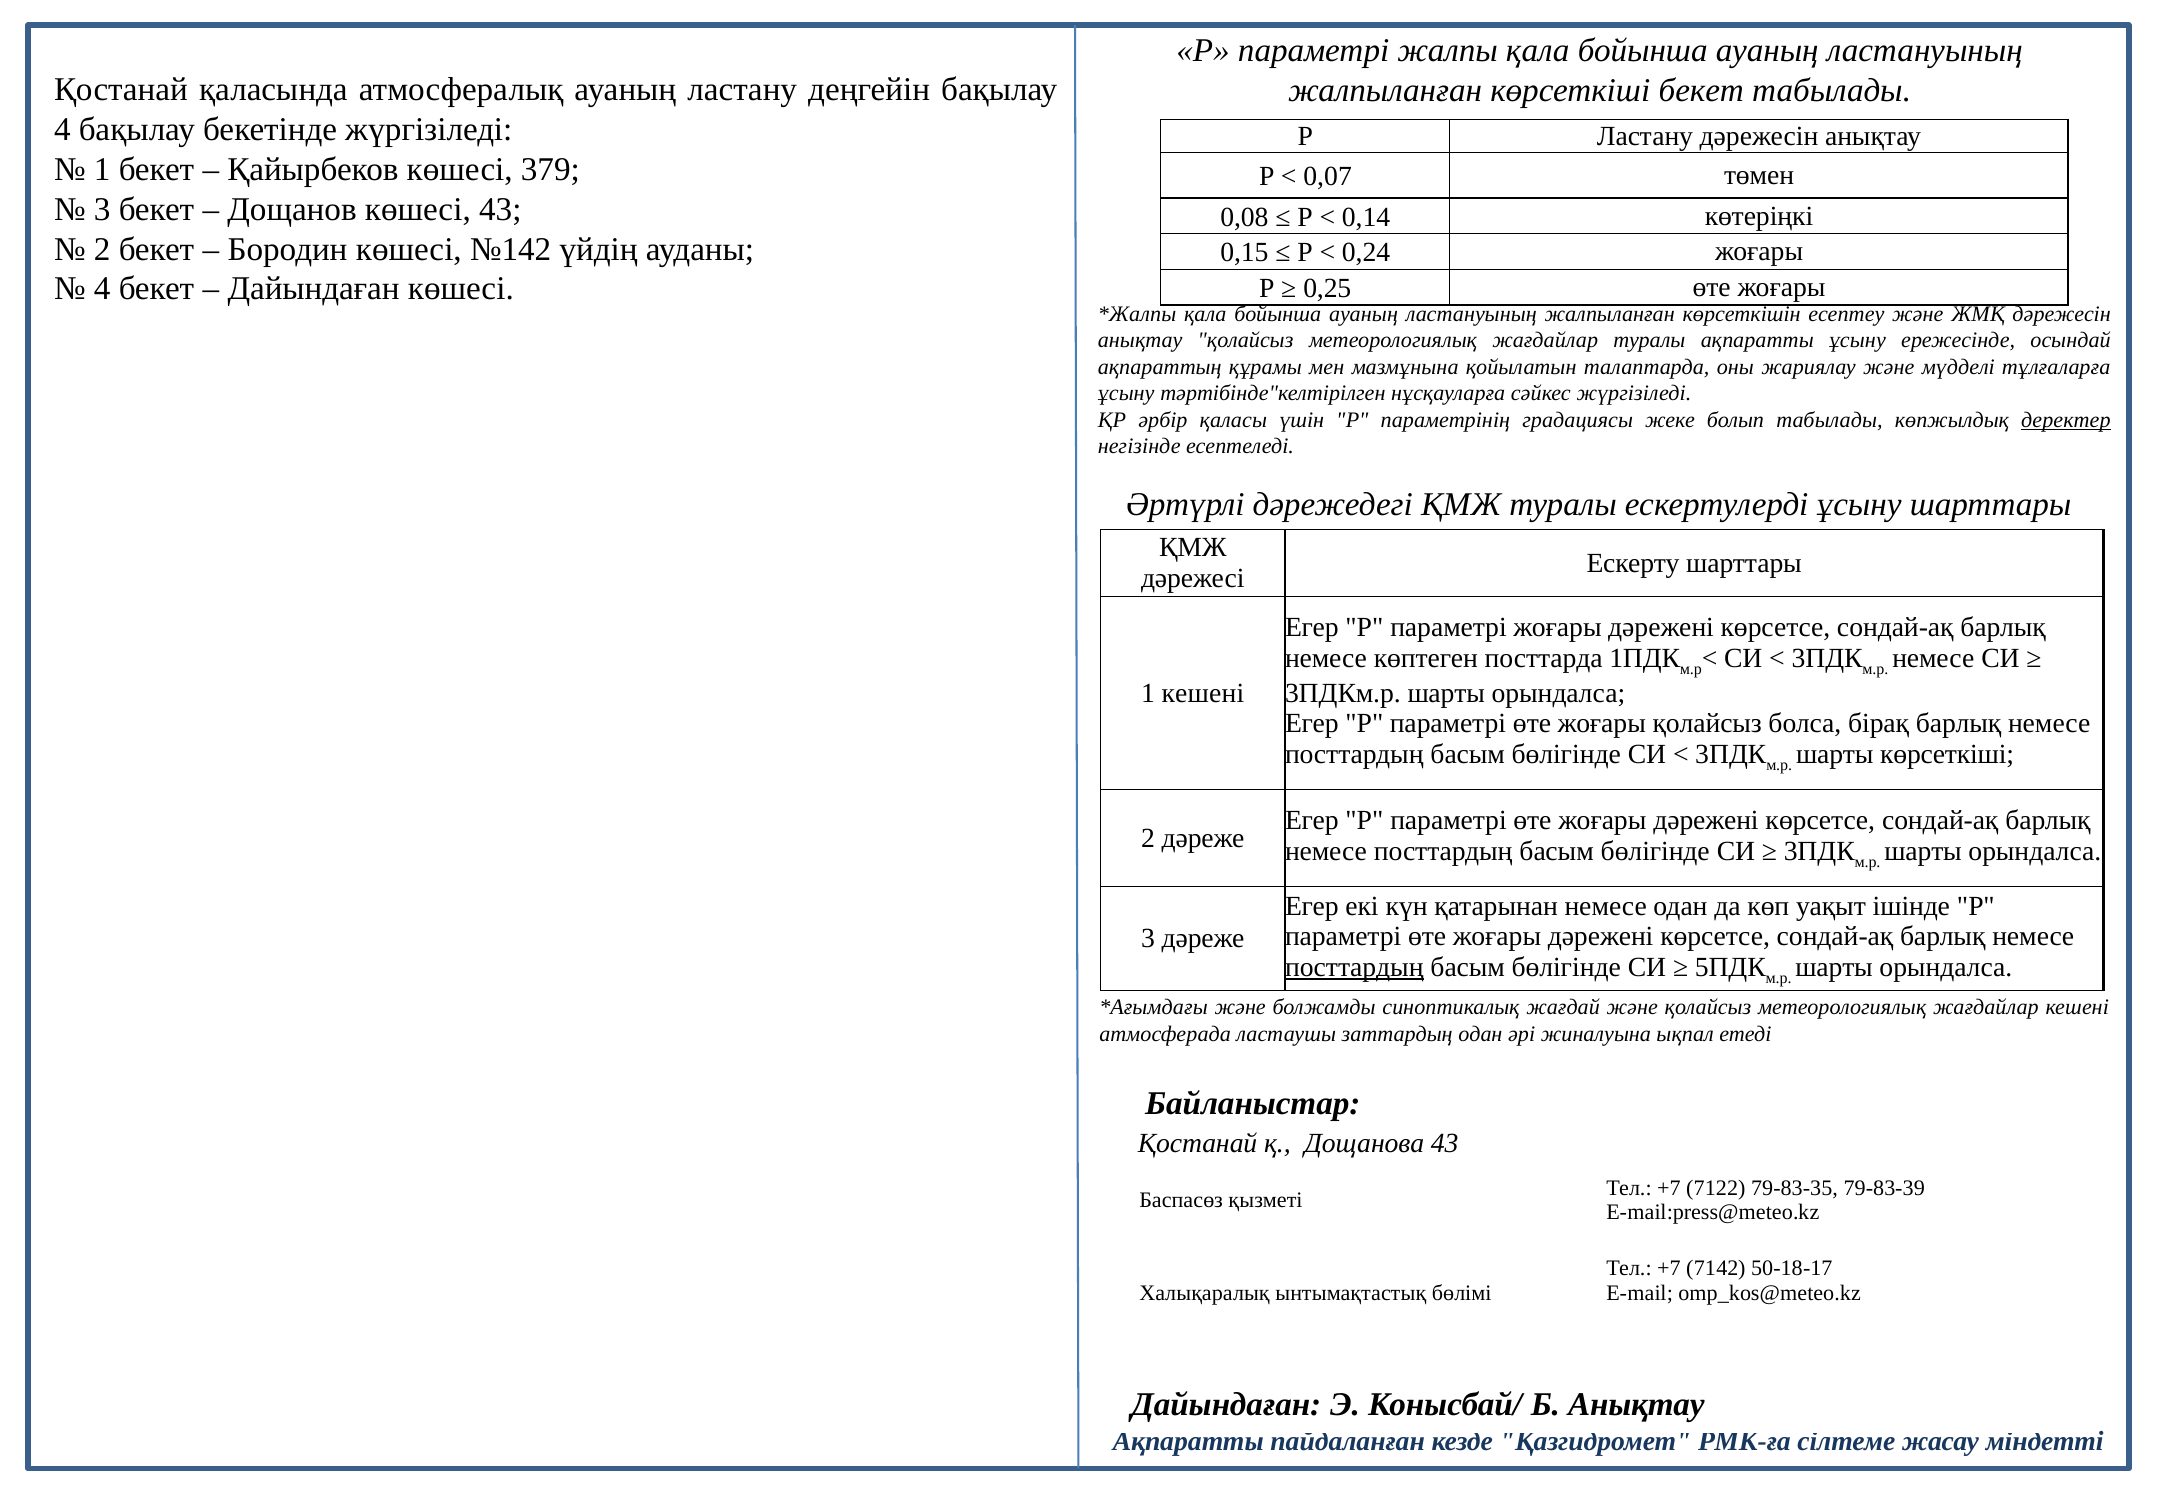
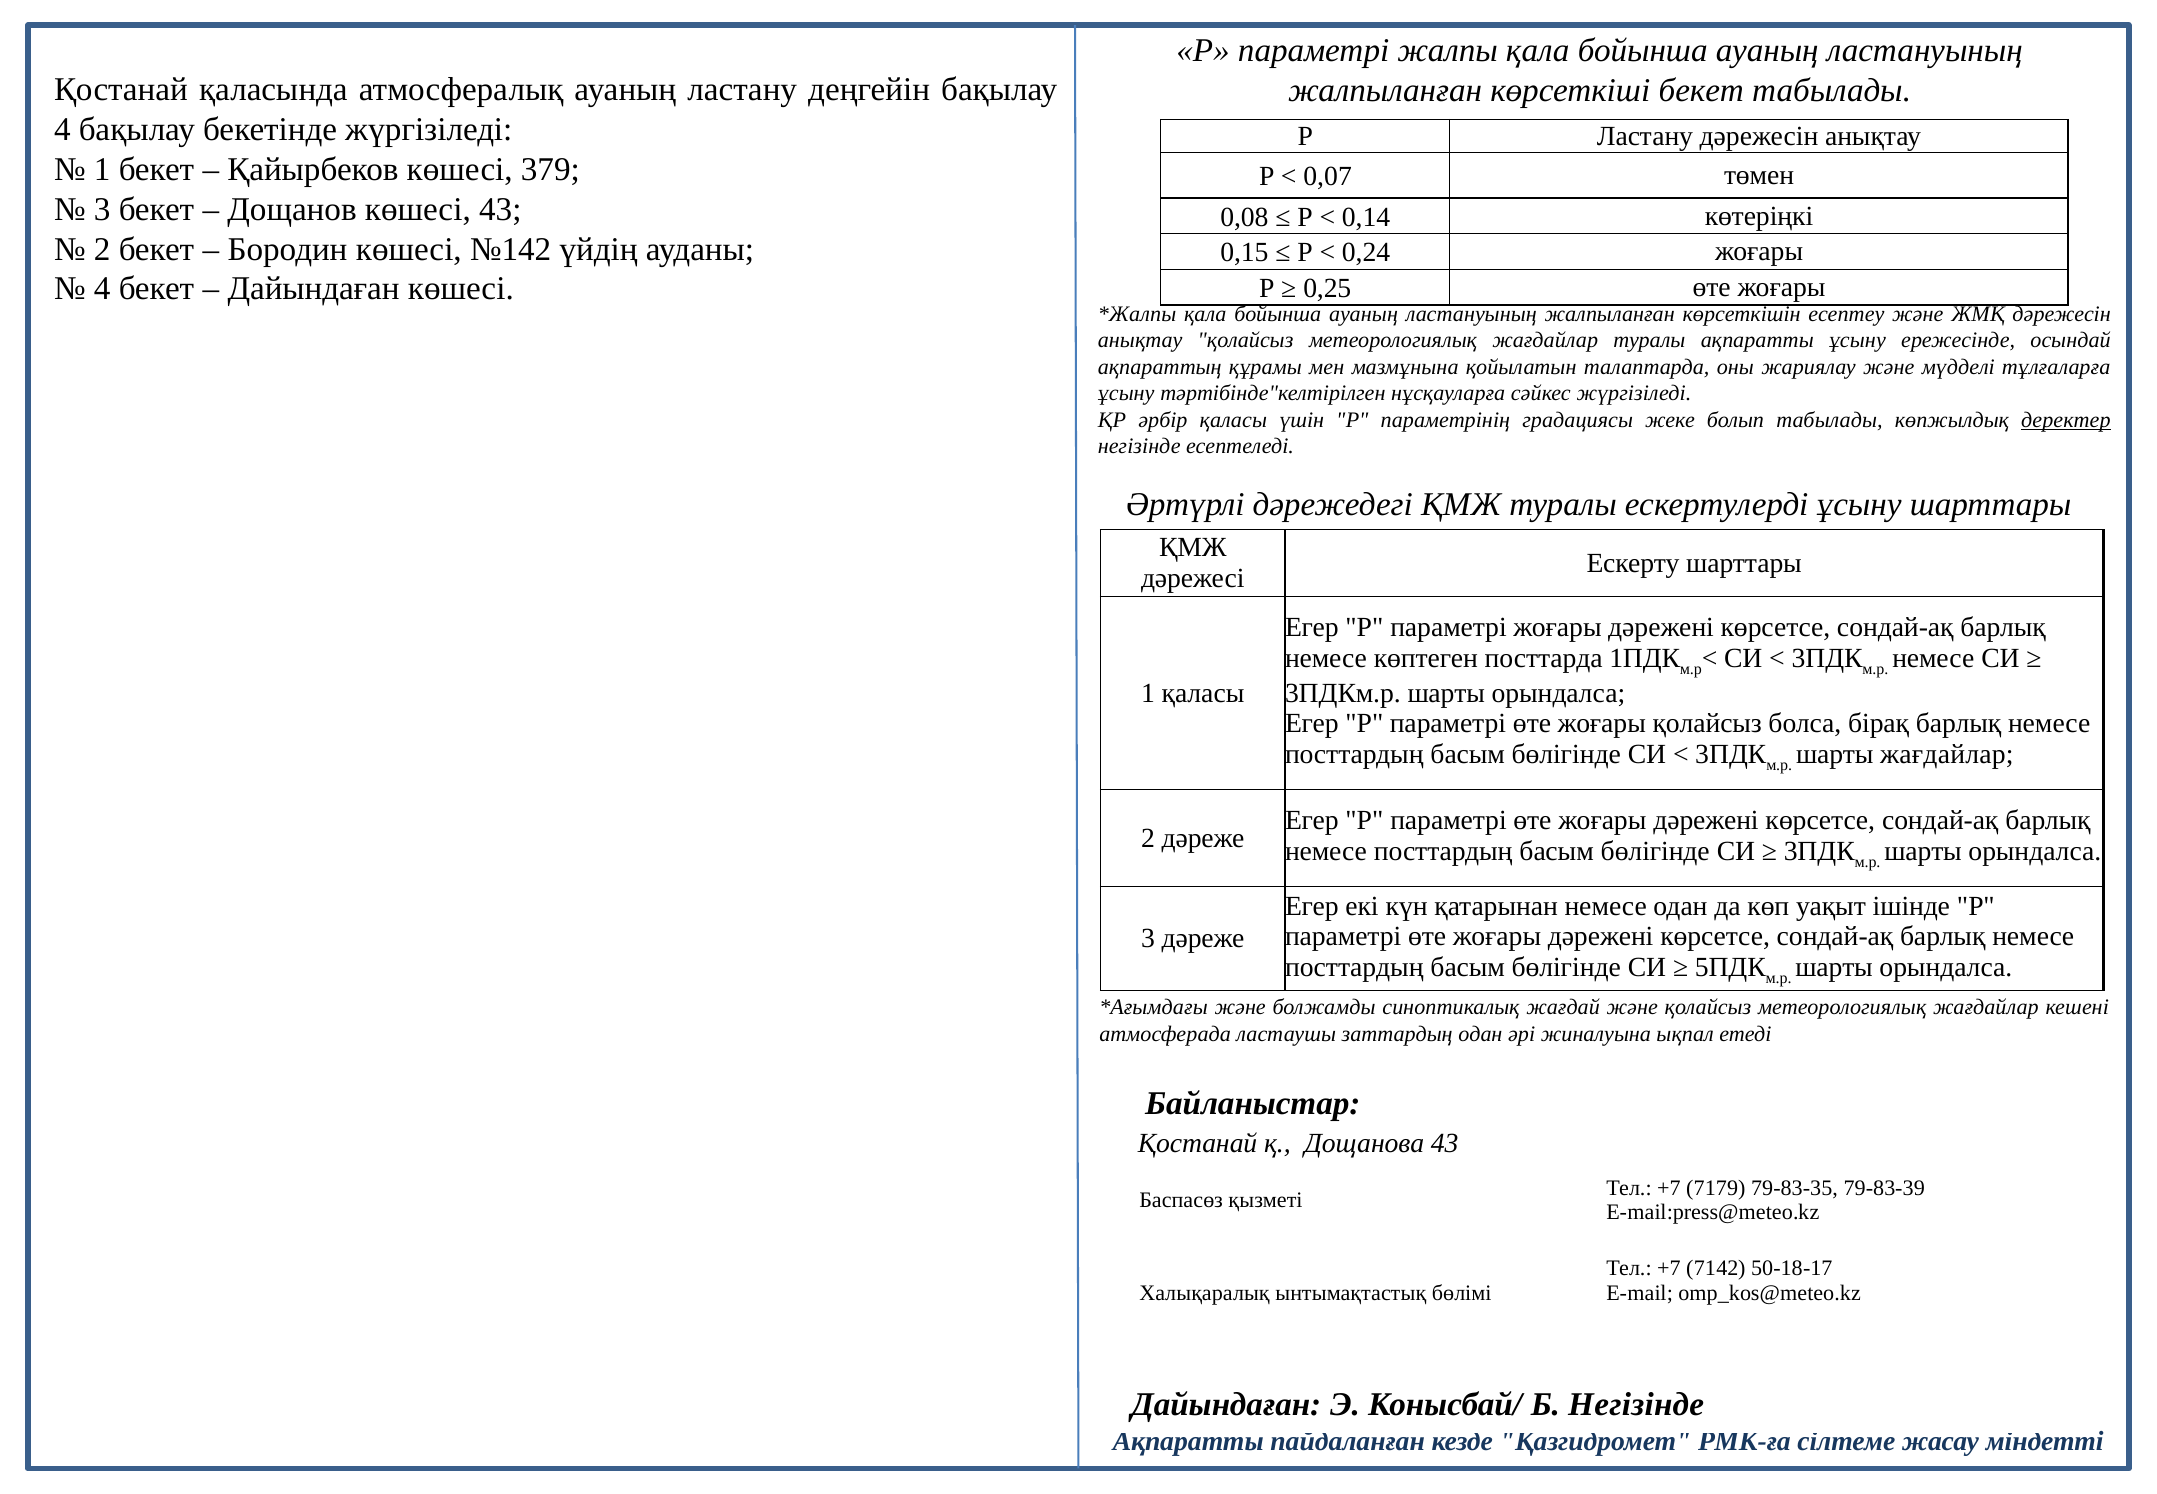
1 кешені: кешені -> қаласы (1203, 693)
шарты көрсеткіші: көрсеткіші -> жағдайлар (1947, 754)
посттардың underline: present -> none (1354, 967)
7122: 7122 -> 7179 (1716, 1188)
Б Анықтау: Анықтау -> Негізінде (1636, 1404)
